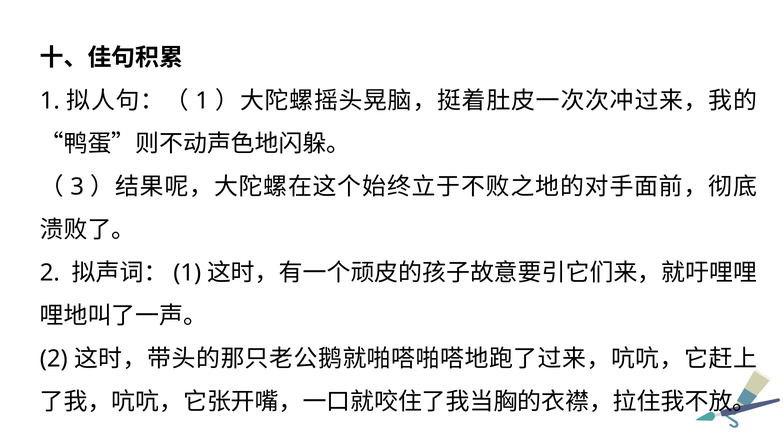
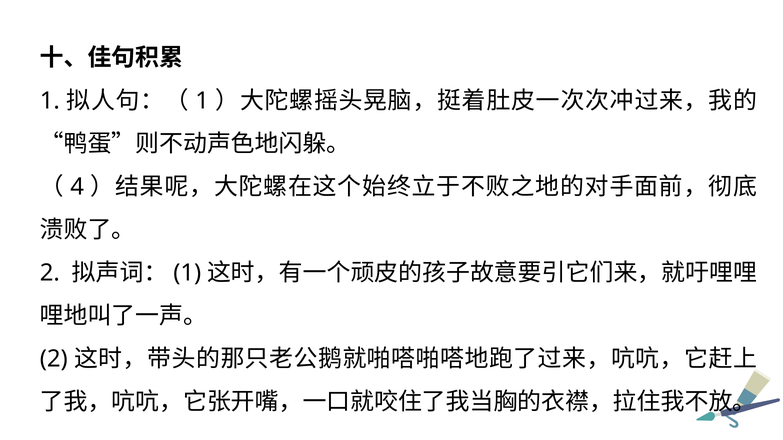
3: 3 -> 4 (77, 187)
